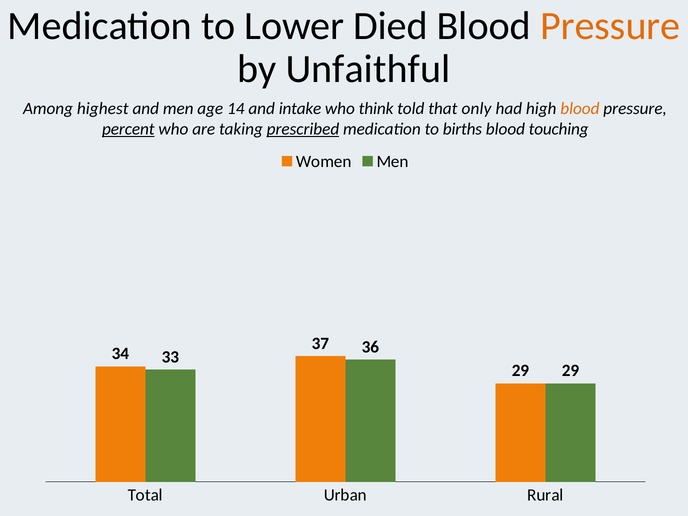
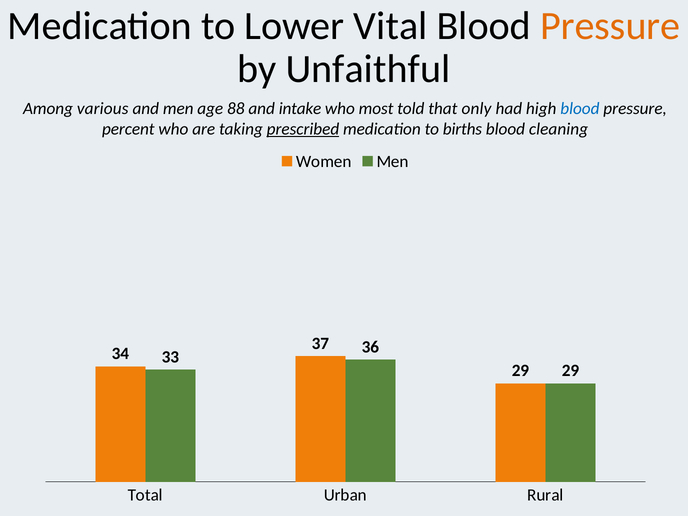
Died: Died -> Vital (390, 26)
highest: highest -> various (103, 109)
14: 14 -> 88 (236, 109)
think: think -> most (376, 109)
blood colour: orange -> blue (580, 109)
percent underline: present -> none (128, 129)
touching: touching -> cleaning (559, 129)
